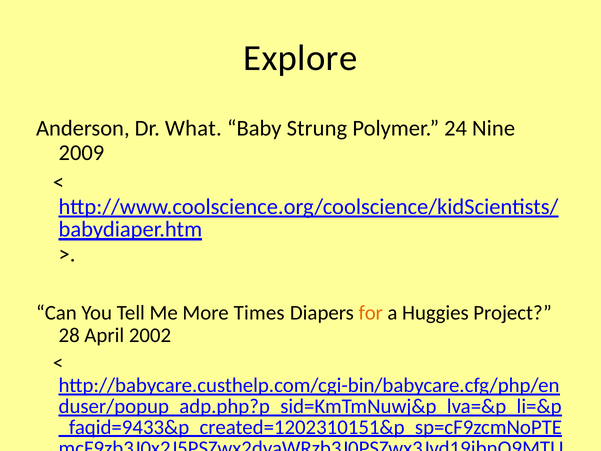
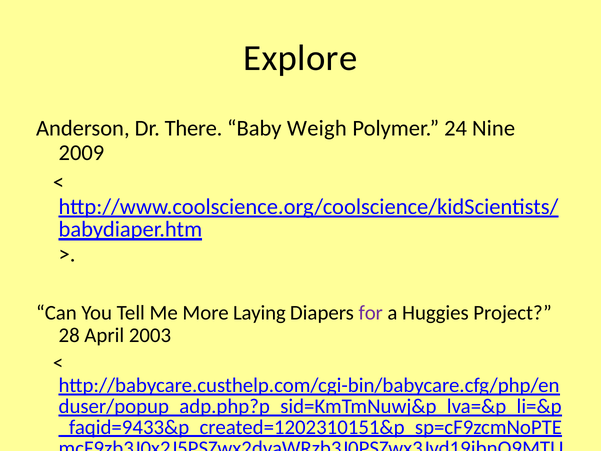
What: What -> There (194, 128)
Strung: Strung -> Weigh (317, 128)
Times: Times -> Laying (259, 313)
for colour: orange -> purple (371, 313)
2002: 2002 -> 2003 (150, 335)
